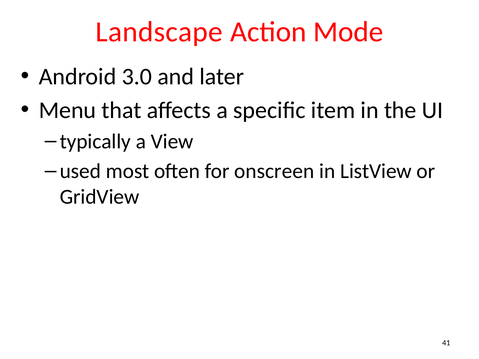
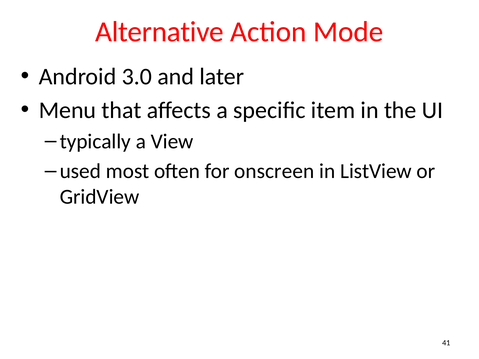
Landscape: Landscape -> Alternative (159, 32)
